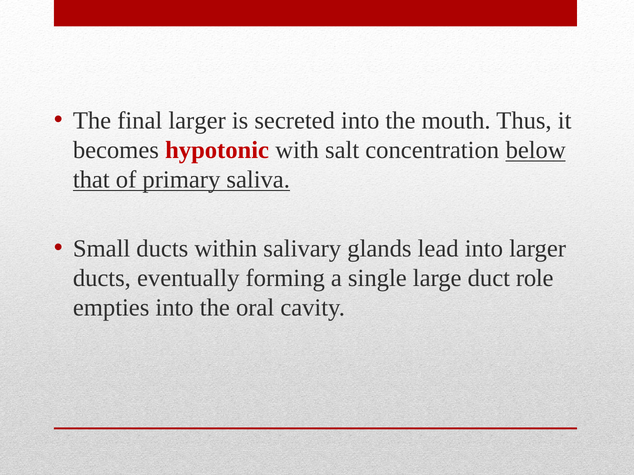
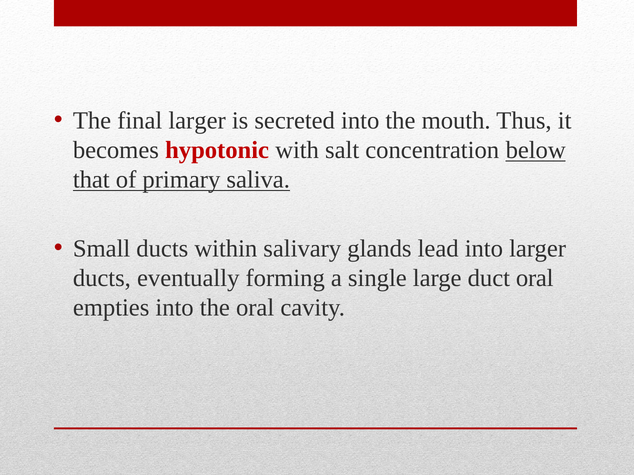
duct role: role -> oral (535, 278)
